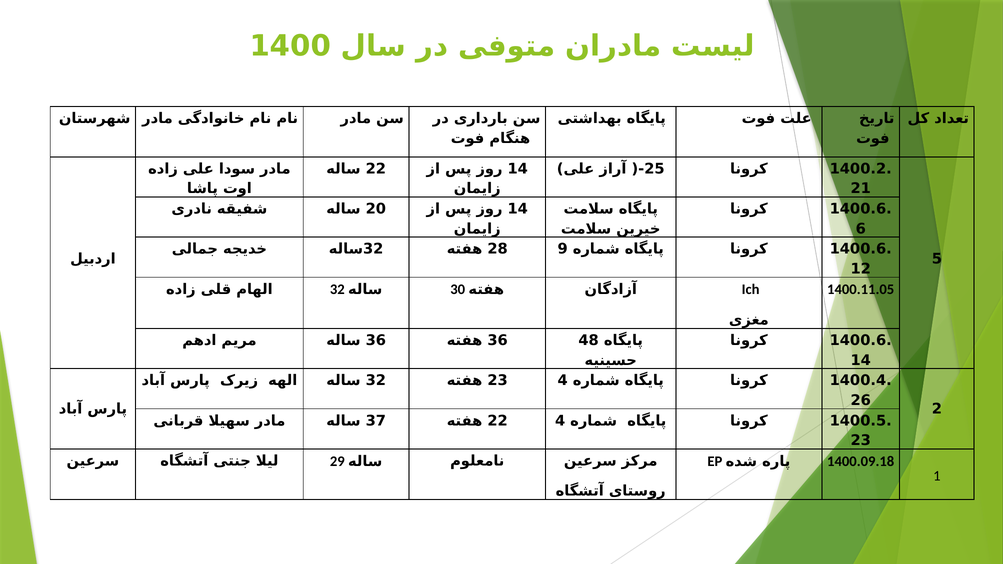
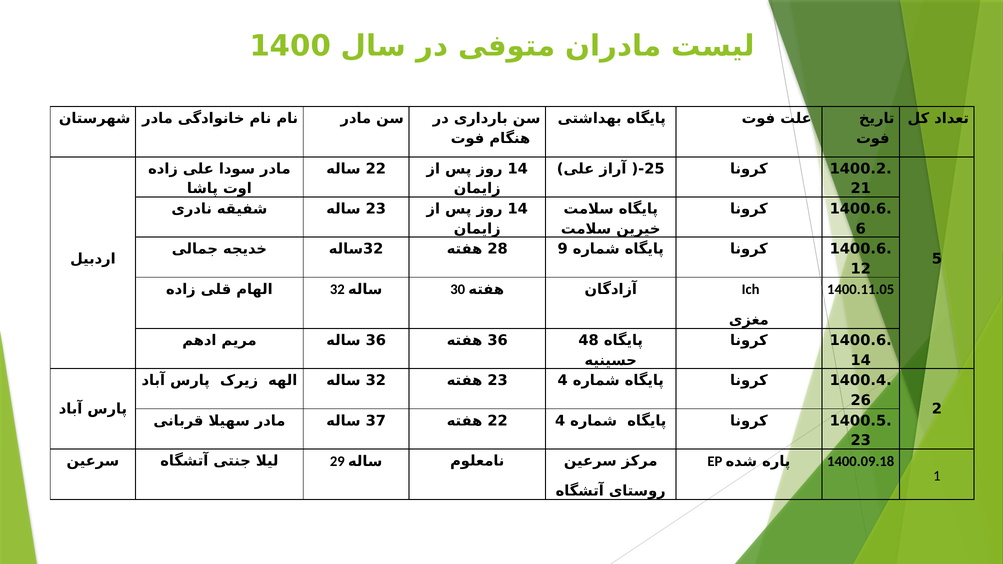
20: 20 -> 23 (376, 209)
